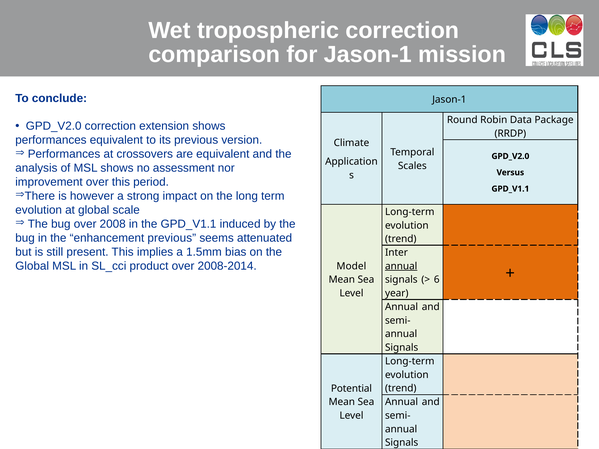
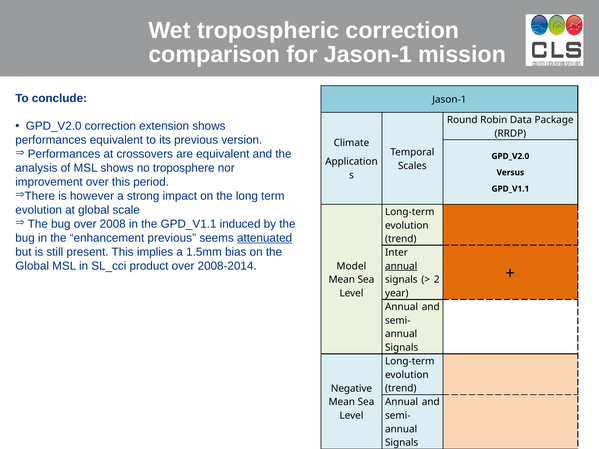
assessment: assessment -> troposphere (184, 168)
attenuated underline: none -> present (265, 238)
6: 6 -> 2 (437, 280)
Potential: Potential -> Negative (351, 389)
